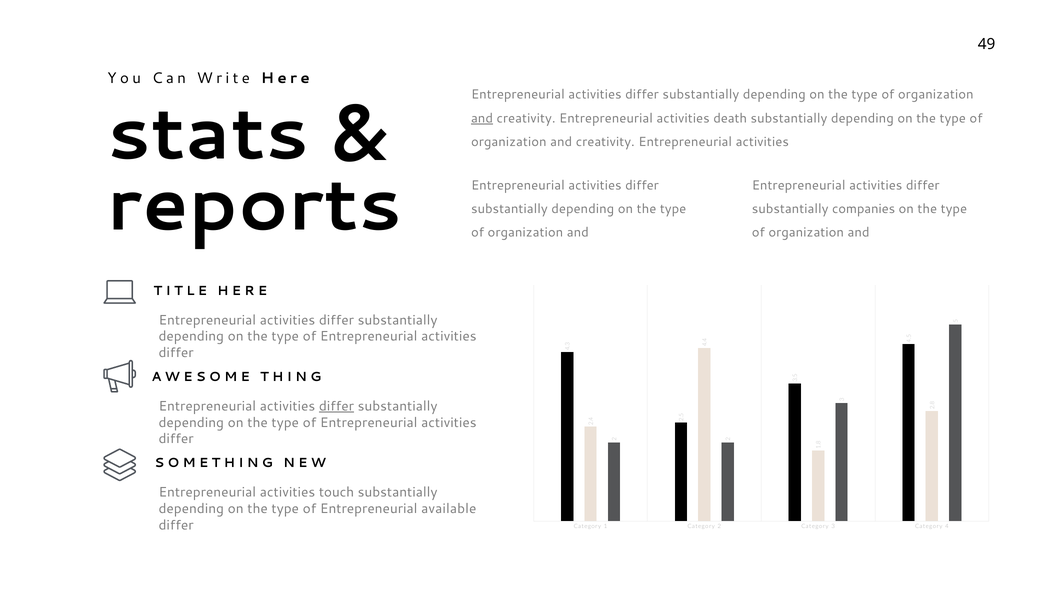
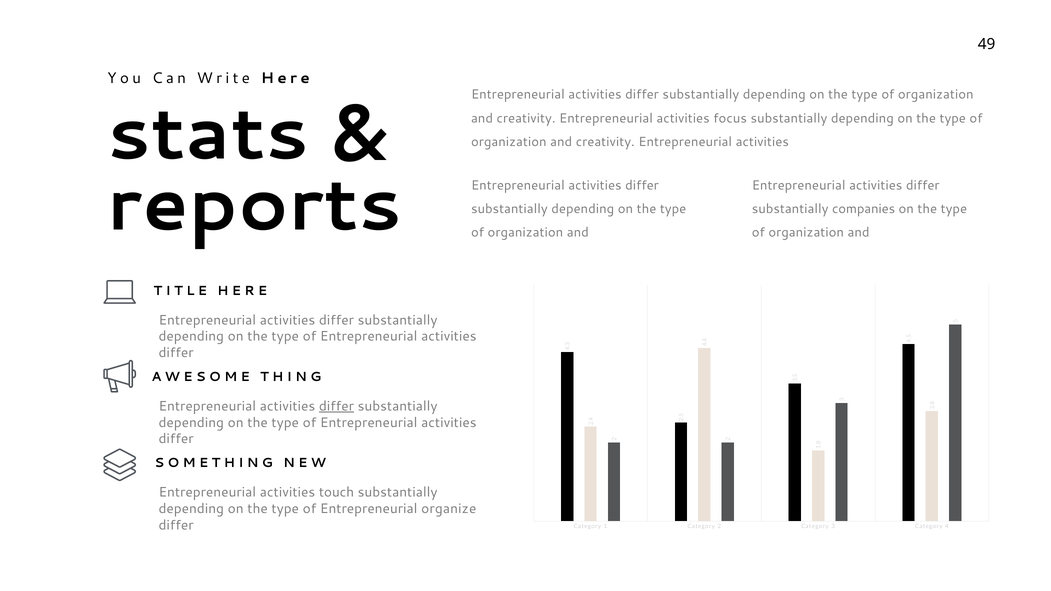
and underline: present -> none (482, 118)
death: death -> focus (730, 118)
available: available -> organize (449, 509)
